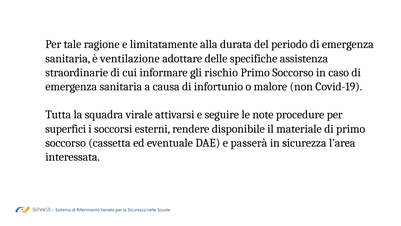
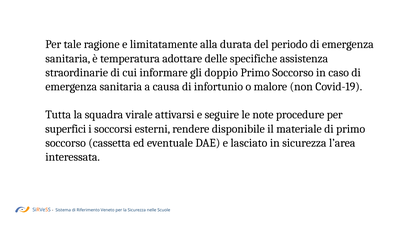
ventilazione: ventilazione -> temperatura (130, 58)
rischio: rischio -> doppio (221, 72)
passerà: passerà -> lasciato (249, 143)
